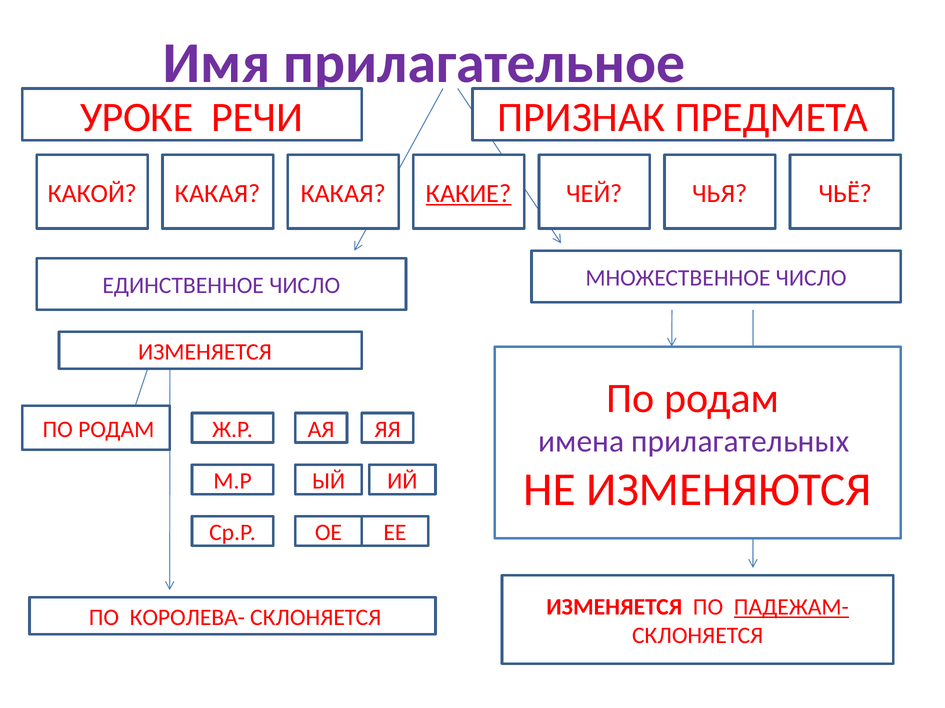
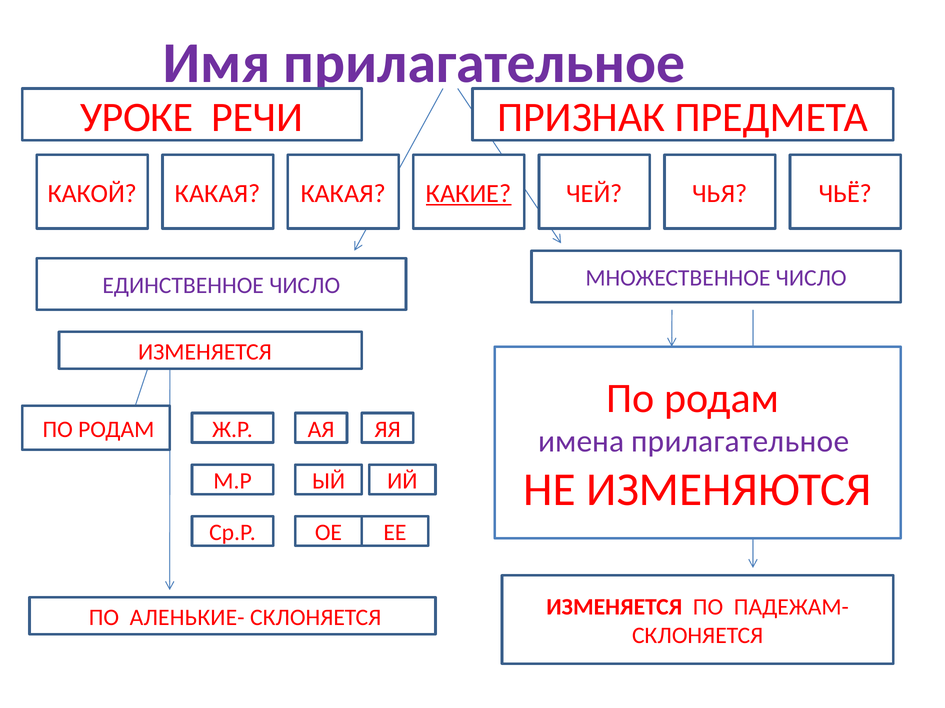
имена прилагательных: прилагательных -> прилагательное (740, 442)
ПАДЕЖАМ- underline: present -> none (791, 608)
КОРОЛЕВА-: КОРОЛЕВА- -> АЛЕНЬКИЕ- (187, 618)
